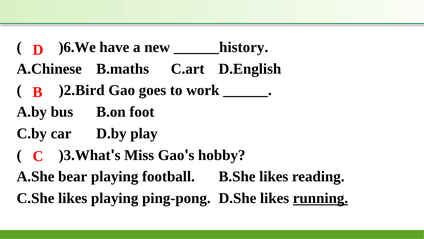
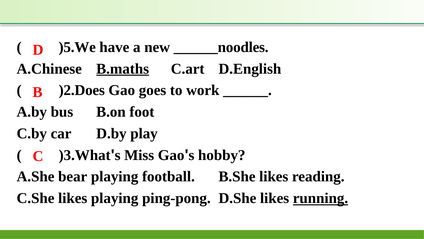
)6.We: )6.We -> )5.We (77, 47)
______history: ______history -> ______noodles (221, 47)
B.maths underline: none -> present (123, 69)
)2.Bird: )2.Bird -> )2.Does (82, 90)
